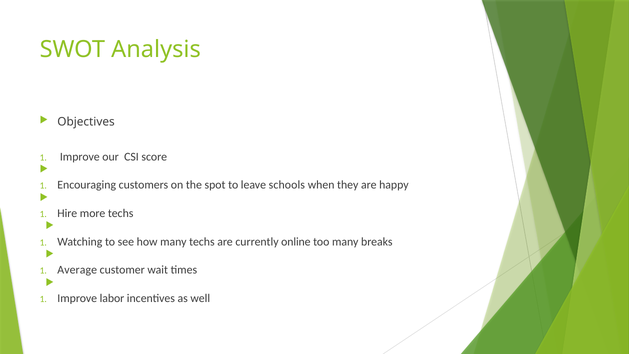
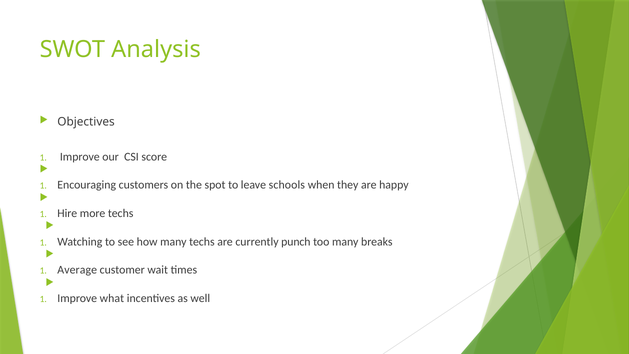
online: online -> punch (296, 242)
labor: labor -> what (112, 298)
